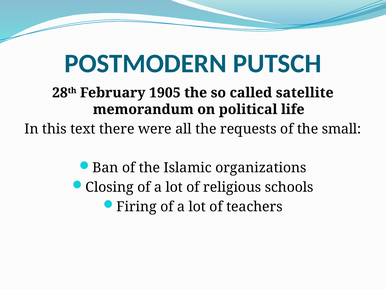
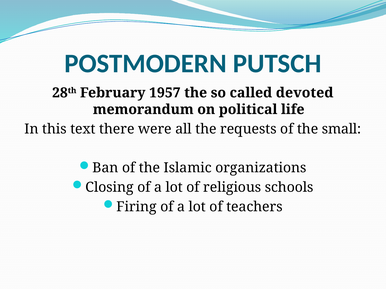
1905: 1905 -> 1957 (165, 93)
satellite: satellite -> devoted (305, 93)
